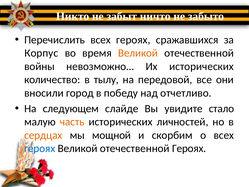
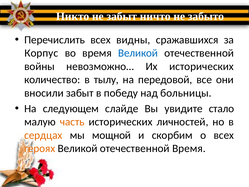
Перечислить всех героях: героях -> видны (133, 40)
Великой colour: orange -> blue (138, 53)
вносили город: город -> забыт (80, 93)
отчетливо: отчетливо -> больницы (186, 93)
героях colour: blue -> orange (40, 148)
отечественной Героях: Героях -> Время (189, 148)
